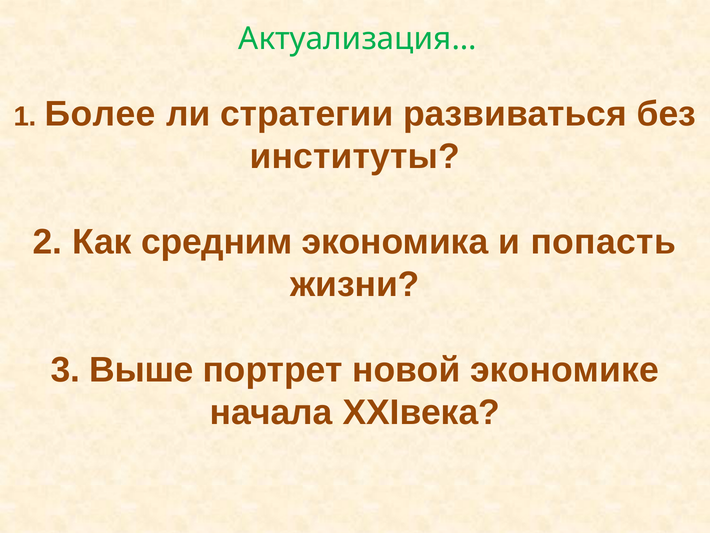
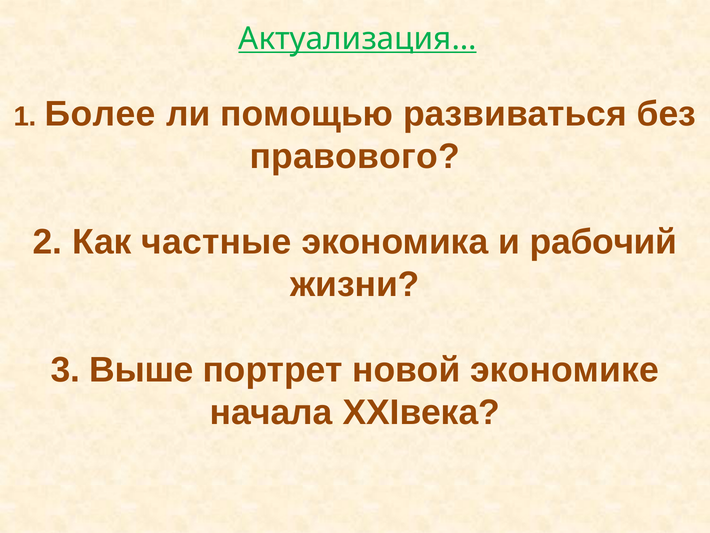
Актуализация… underline: none -> present (357, 39)
стратегии: стратегии -> помощью (307, 114)
институты: институты -> правового (355, 157)
средним: средним -> частные (217, 242)
попасть: попасть -> рабочий (604, 242)
